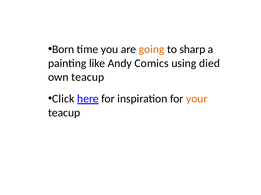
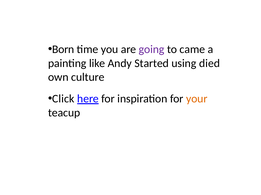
going colour: orange -> purple (152, 50)
sharp: sharp -> came (192, 50)
Comics: Comics -> Started (152, 63)
own teacup: teacup -> culture (88, 77)
